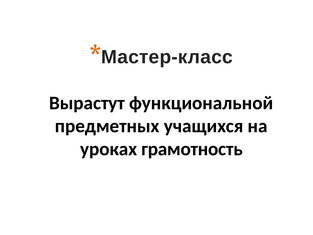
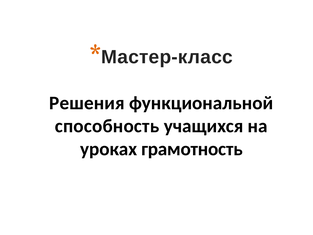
Вырастут: Вырастут -> Решения (87, 103)
предметных: предметных -> способность (107, 126)
